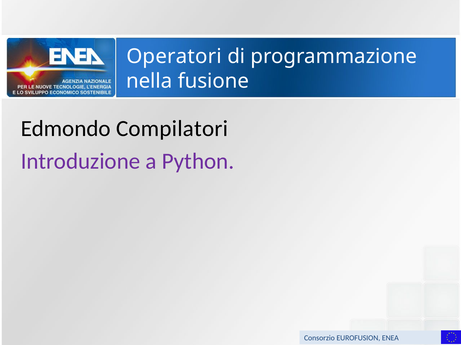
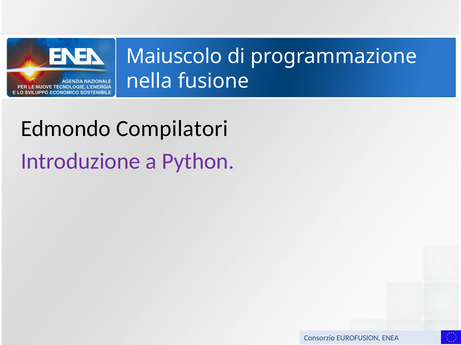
Operatori: Operatori -> Maiuscolo (174, 57)
